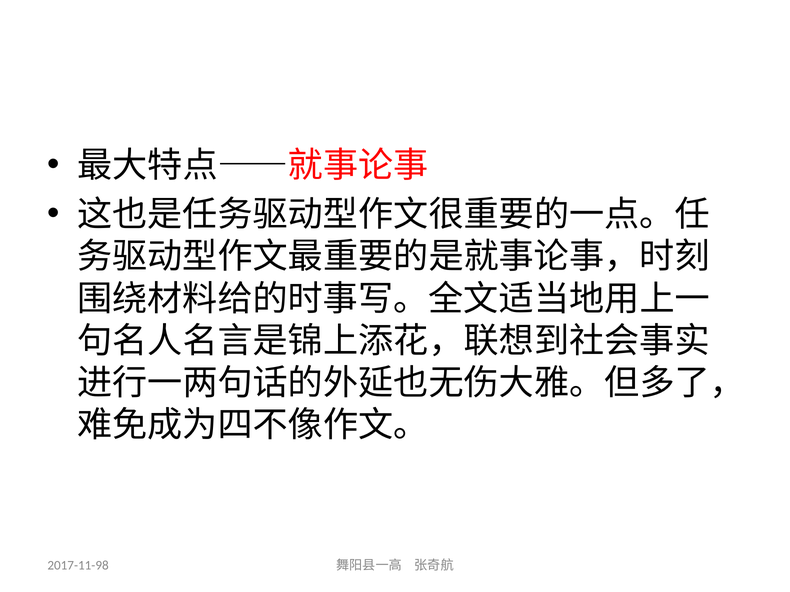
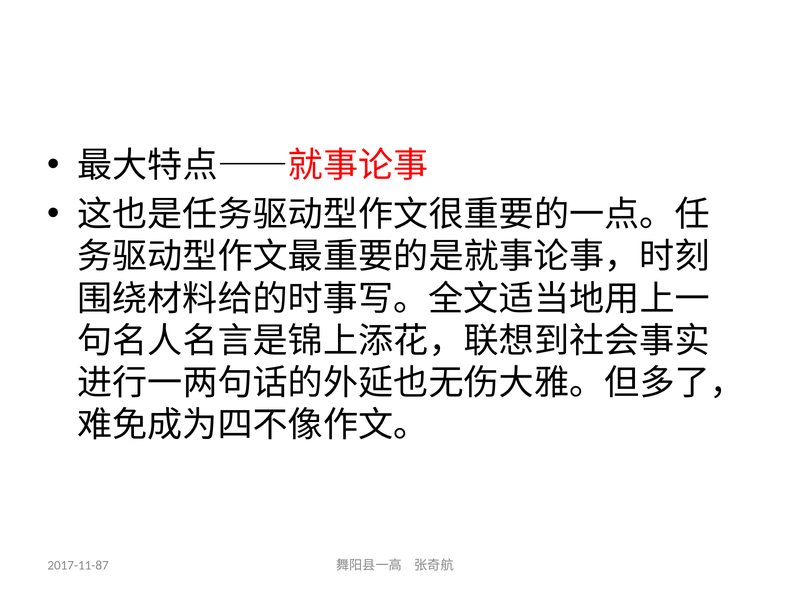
2017-11-98: 2017-11-98 -> 2017-11-87 (78, 566)
